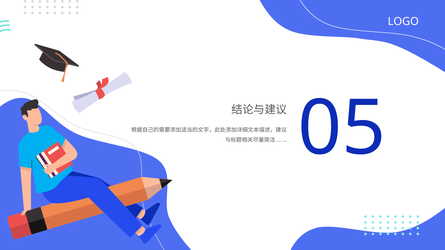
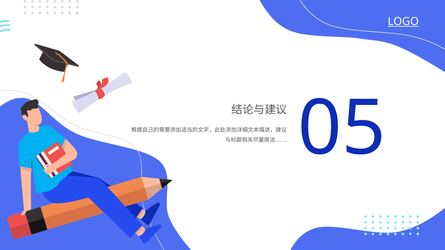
LOGO underline: none -> present (403, 21)
